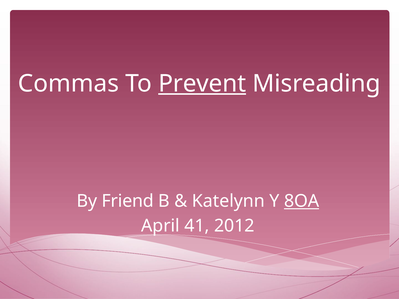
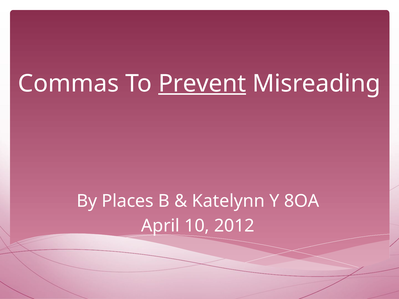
Friend: Friend -> Places (128, 201)
8OA underline: present -> none (302, 201)
41: 41 -> 10 (197, 226)
